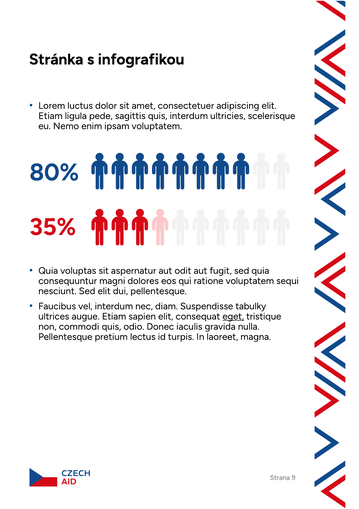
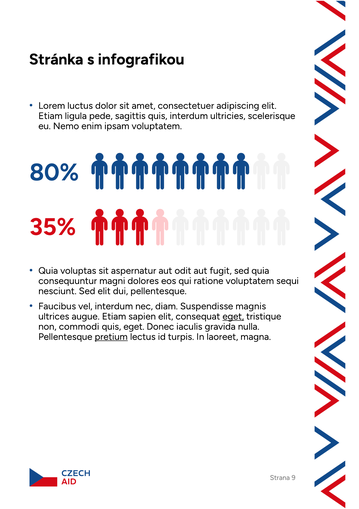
tabulky: tabulky -> magnis (251, 306)
quis odio: odio -> eget (134, 327)
pretium underline: none -> present (111, 337)
